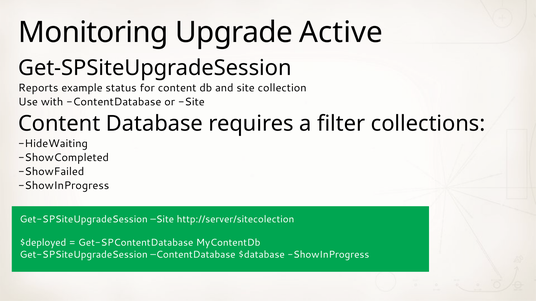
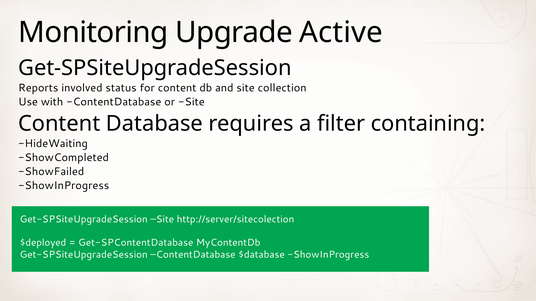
example: example -> involved (82, 88)
collections: collections -> containing (428, 124)
